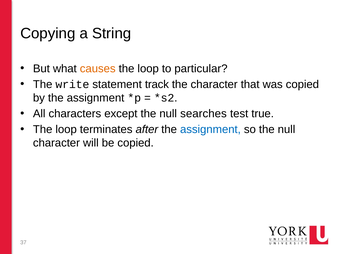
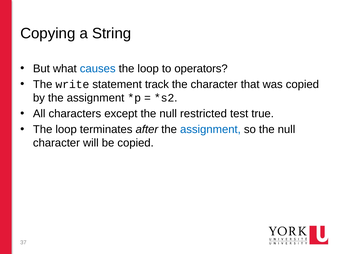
causes colour: orange -> blue (98, 68)
particular: particular -> operators (201, 68)
searches: searches -> restricted (203, 113)
